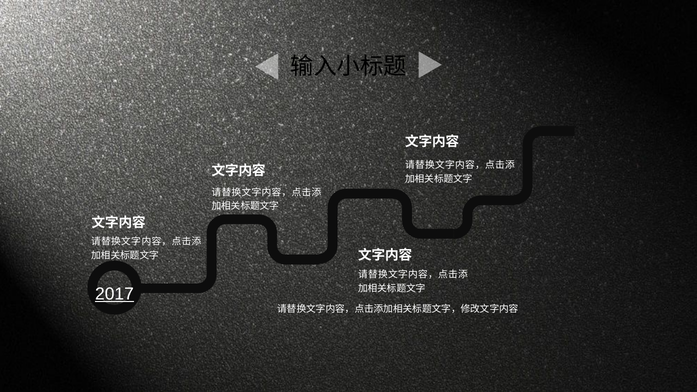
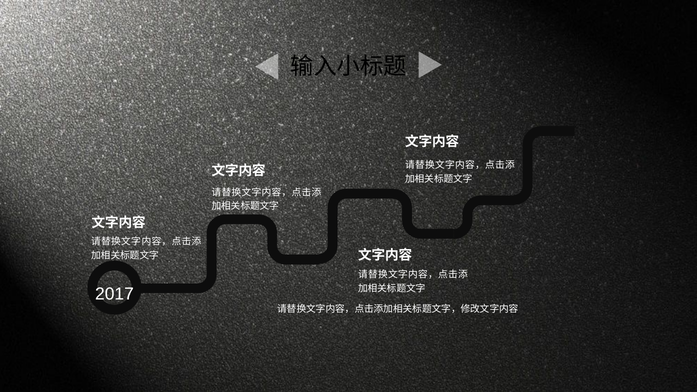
2017 underline: present -> none (114, 294)
